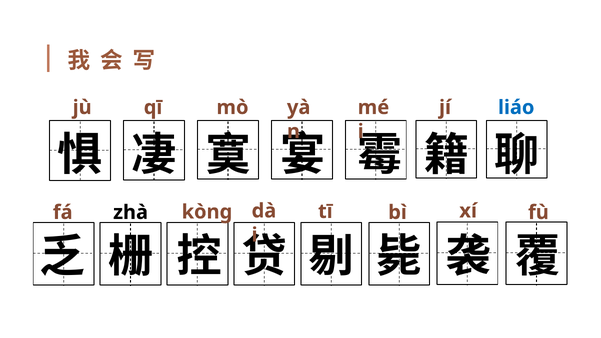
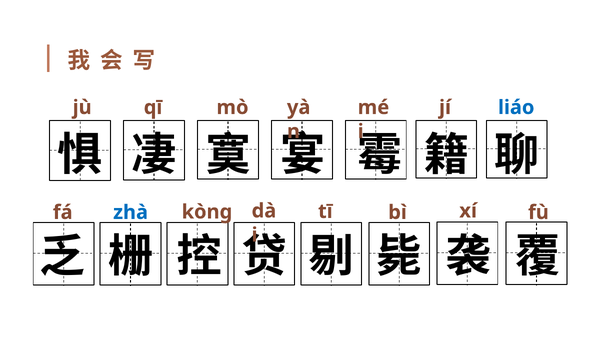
zhà colour: black -> blue (131, 212)
